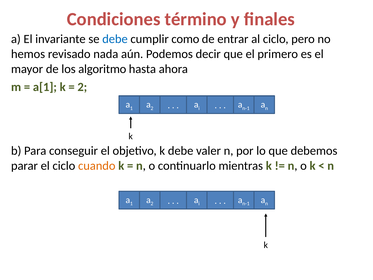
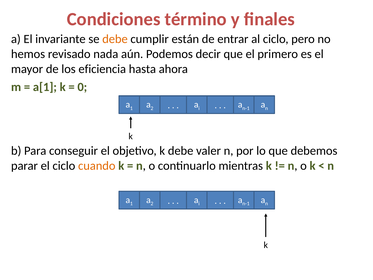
debe colour: blue -> orange (115, 39)
como: como -> están (185, 39)
algoritmo: algoritmo -> eficiencia (102, 69)
2: 2 -> 0 (82, 87)
